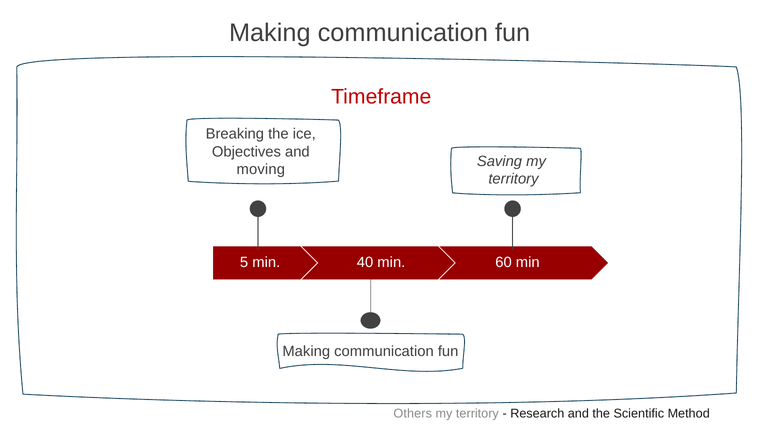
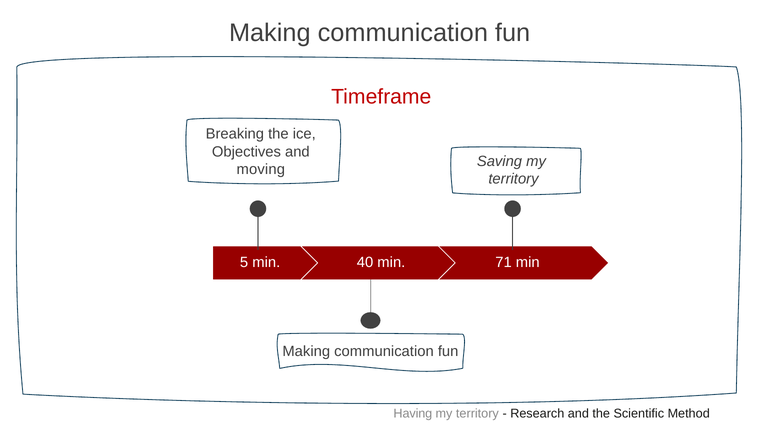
60: 60 -> 71 (504, 262)
Others: Others -> Having (413, 413)
